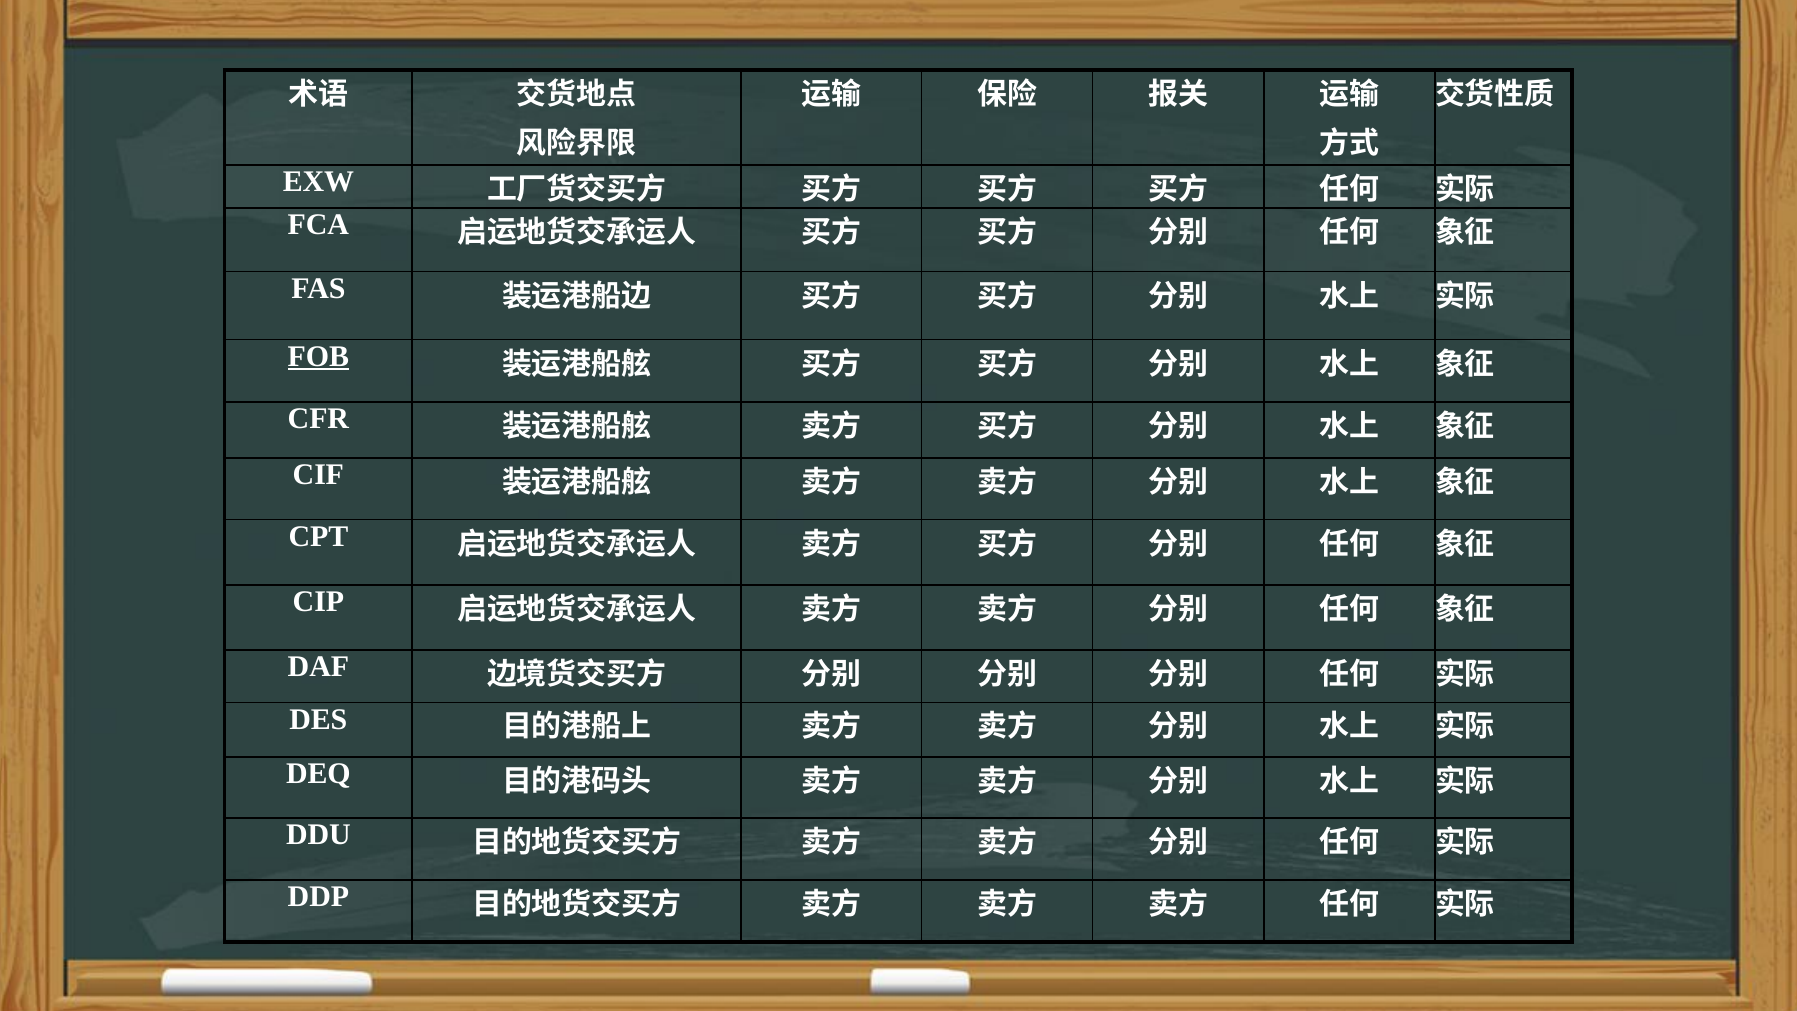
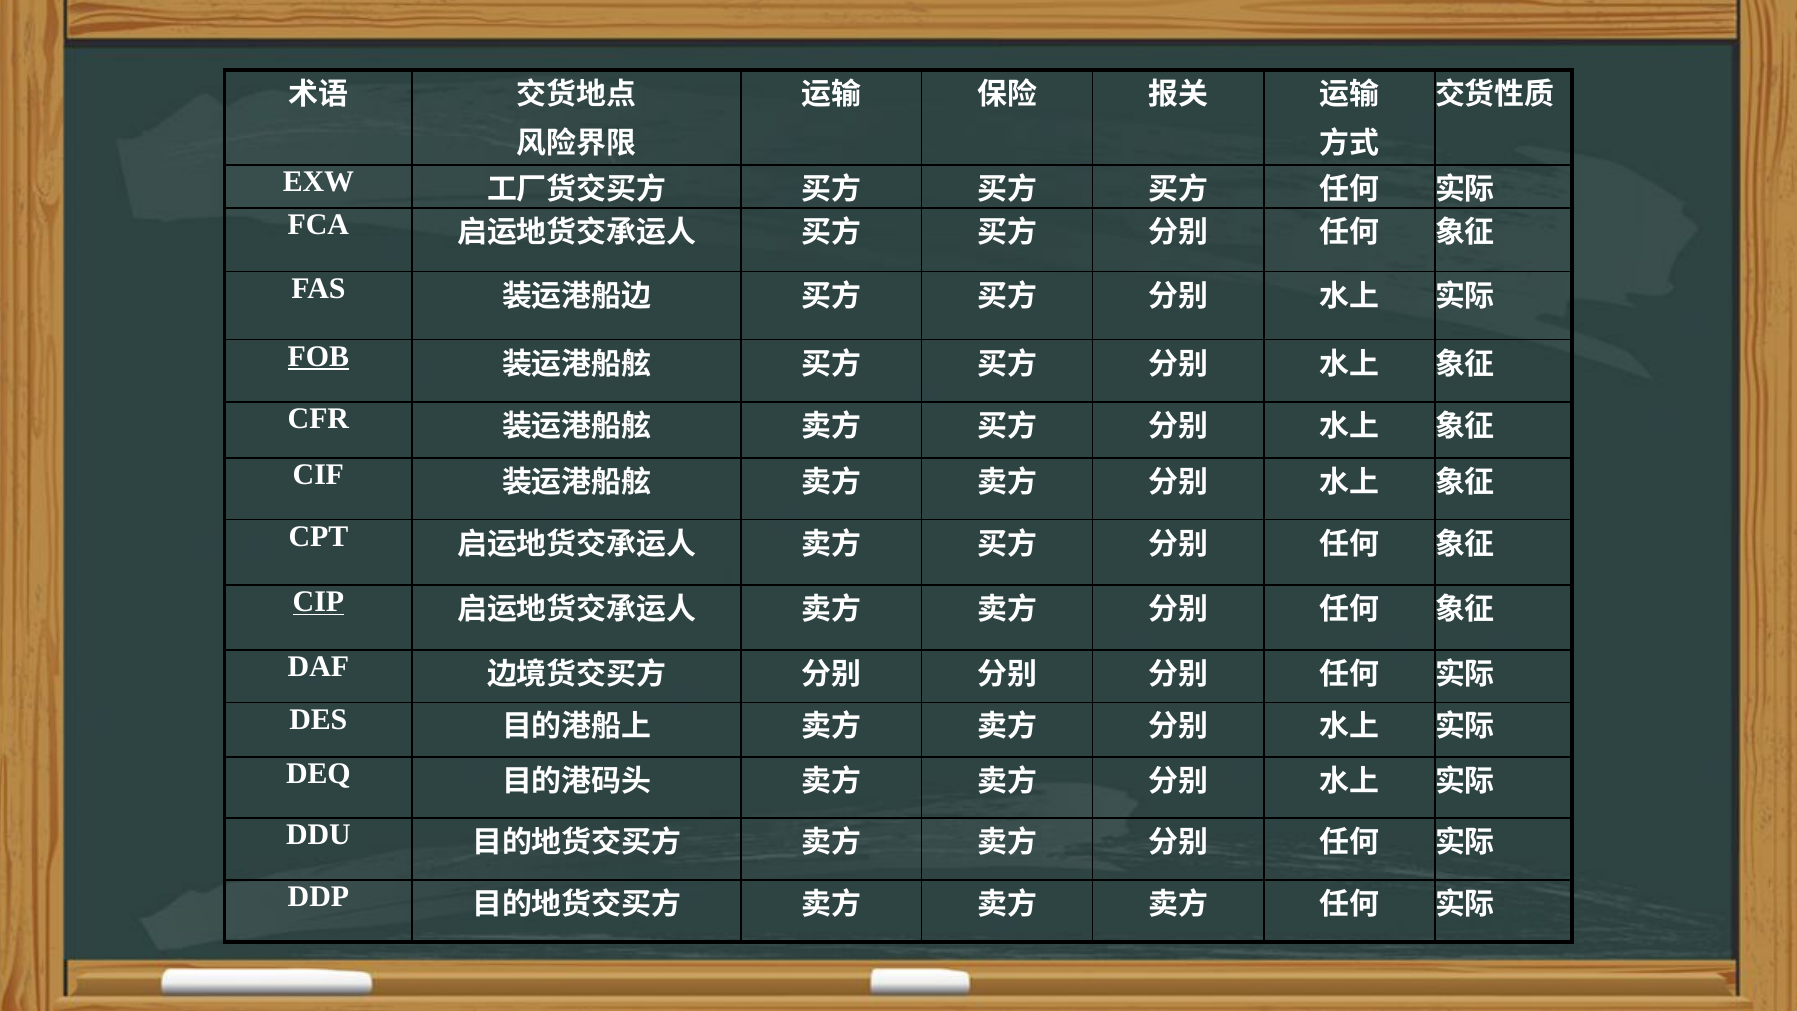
CIP underline: none -> present (318, 601)
